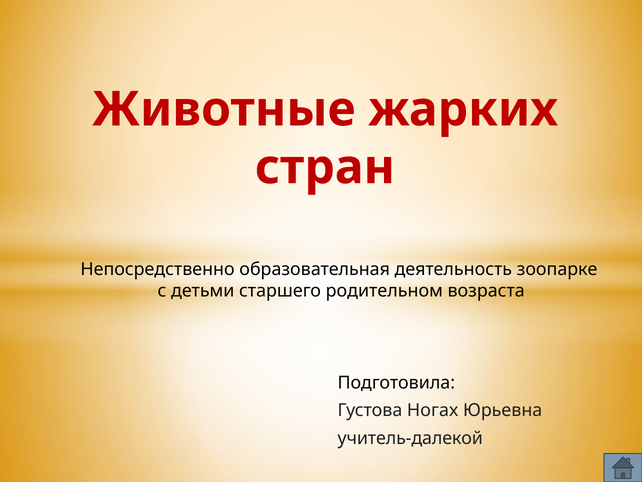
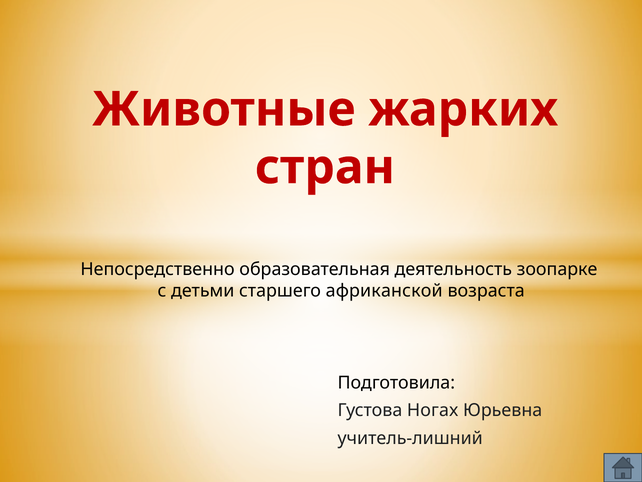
родительном: родительном -> африканской (384, 291)
учитель-далекой: учитель-далекой -> учитель-лишний (410, 438)
